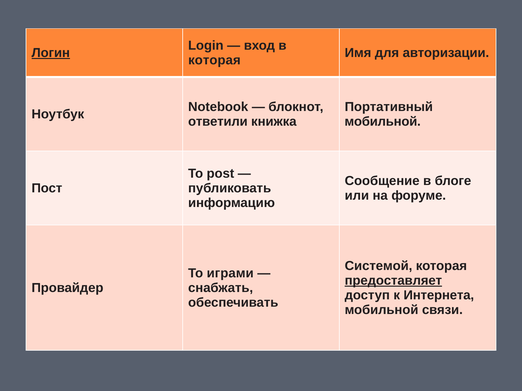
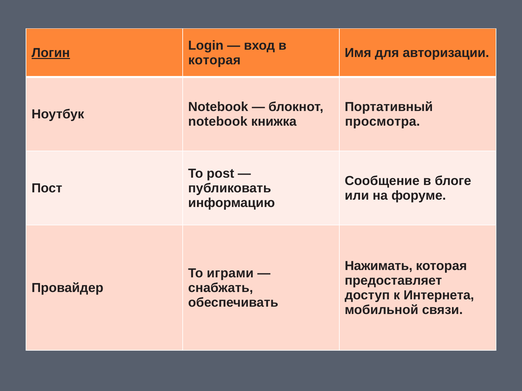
ответили: ответили -> notebook (218, 122)
мобильной: мобильной -> просмотра (383, 122)
Системой: Системой -> Нажимать (379, 266)
предоставляет underline: present -> none (393, 281)
